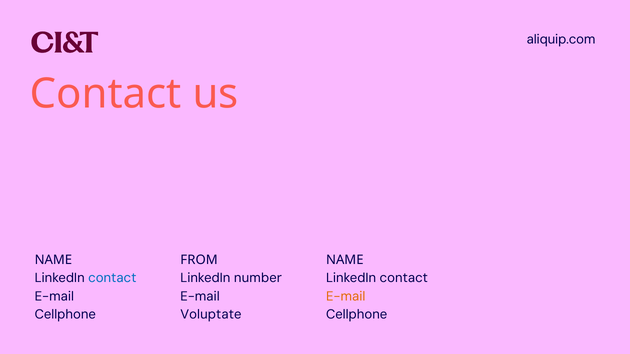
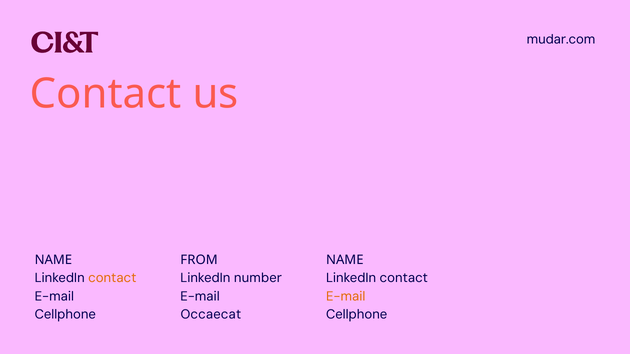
aliquip.com: aliquip.com -> mudar.com (561, 39)
contact colour: blue -> orange (112, 278)
Voluptate: Voluptate -> Occaecat (211, 315)
